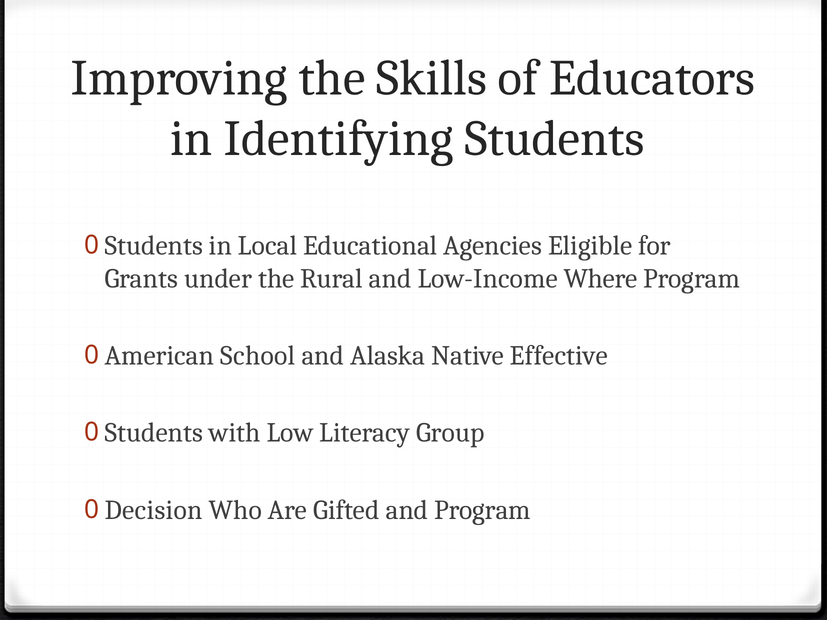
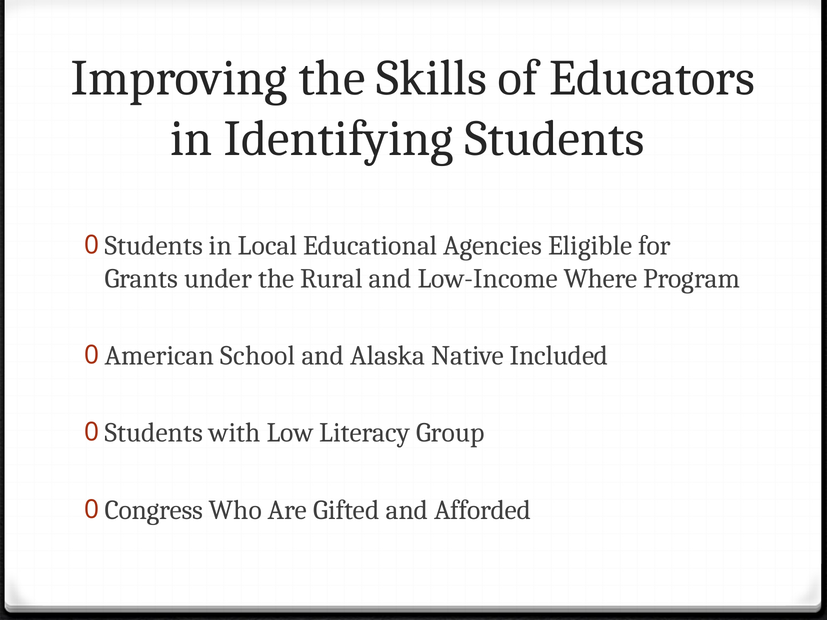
Effective: Effective -> Included (559, 356)
Decision: Decision -> Congress (154, 510)
and Program: Program -> Afforded (483, 510)
